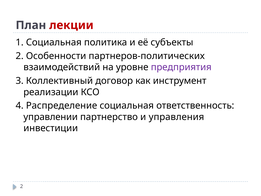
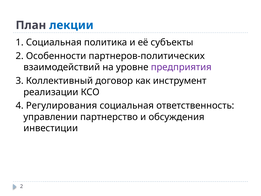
лекции colour: red -> blue (71, 25)
Распределение: Распределение -> Регулирования (62, 105)
управления: управления -> обсуждения (176, 117)
